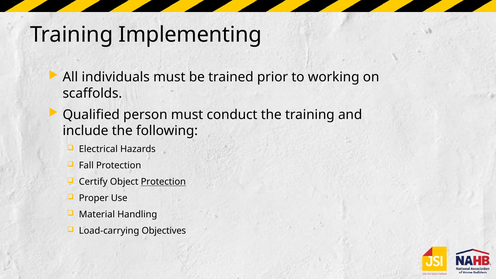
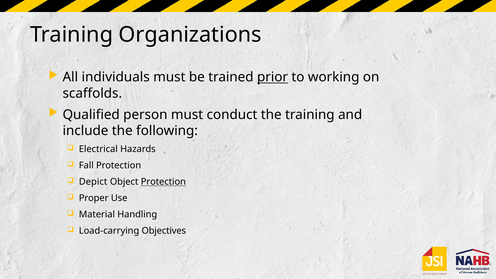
Implementing: Implementing -> Organizations (190, 35)
prior underline: none -> present (273, 77)
Certify: Certify -> Depict (93, 182)
